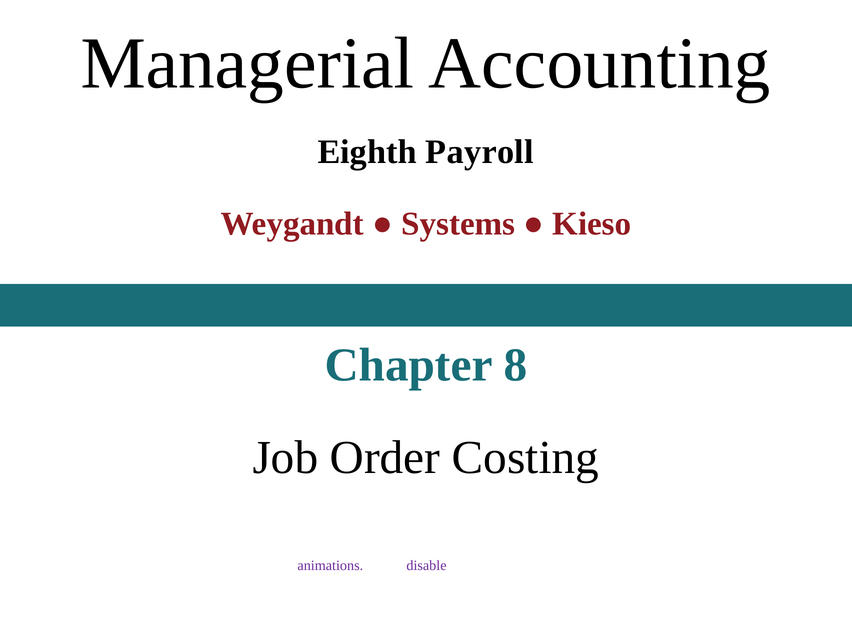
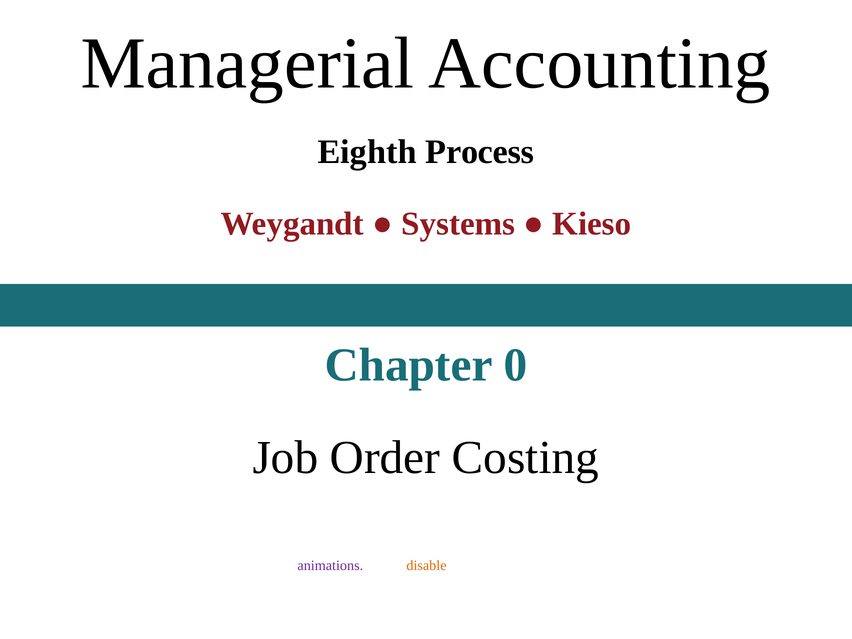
Payroll: Payroll -> Process (480, 152)
8: 8 -> 0 (515, 365)
disable colour: purple -> orange (426, 566)
